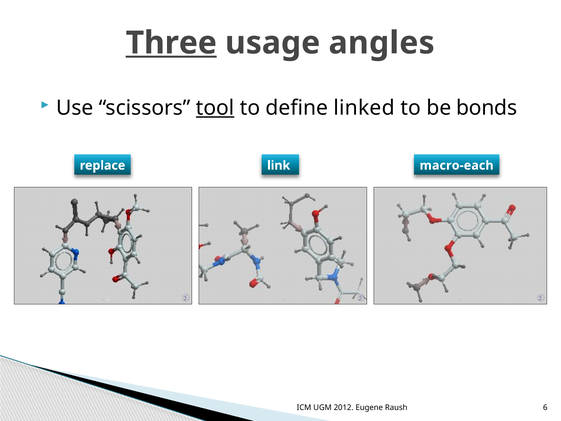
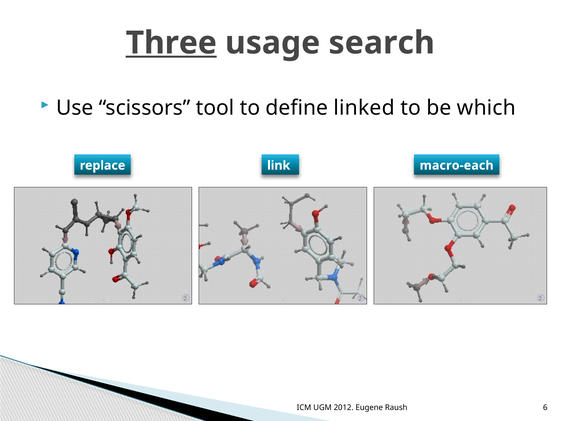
angles: angles -> search (382, 43)
tool underline: present -> none (215, 108)
bonds: bonds -> which (486, 108)
